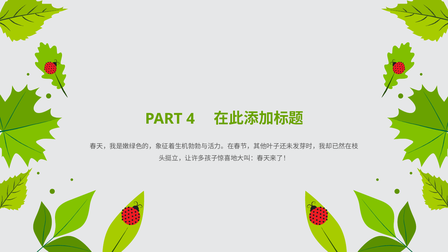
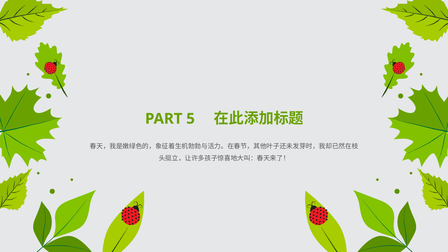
4: 4 -> 5 (191, 119)
